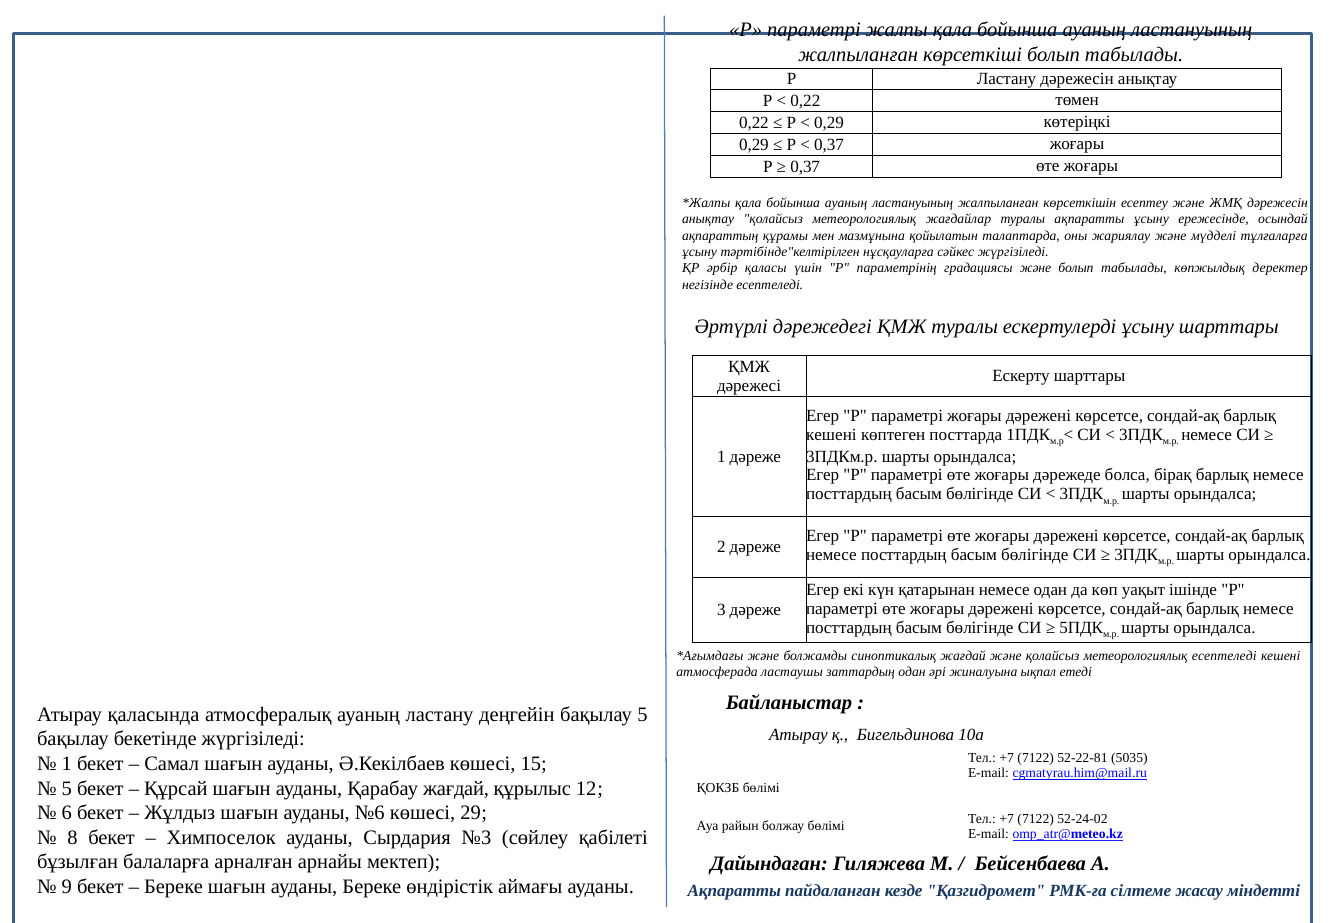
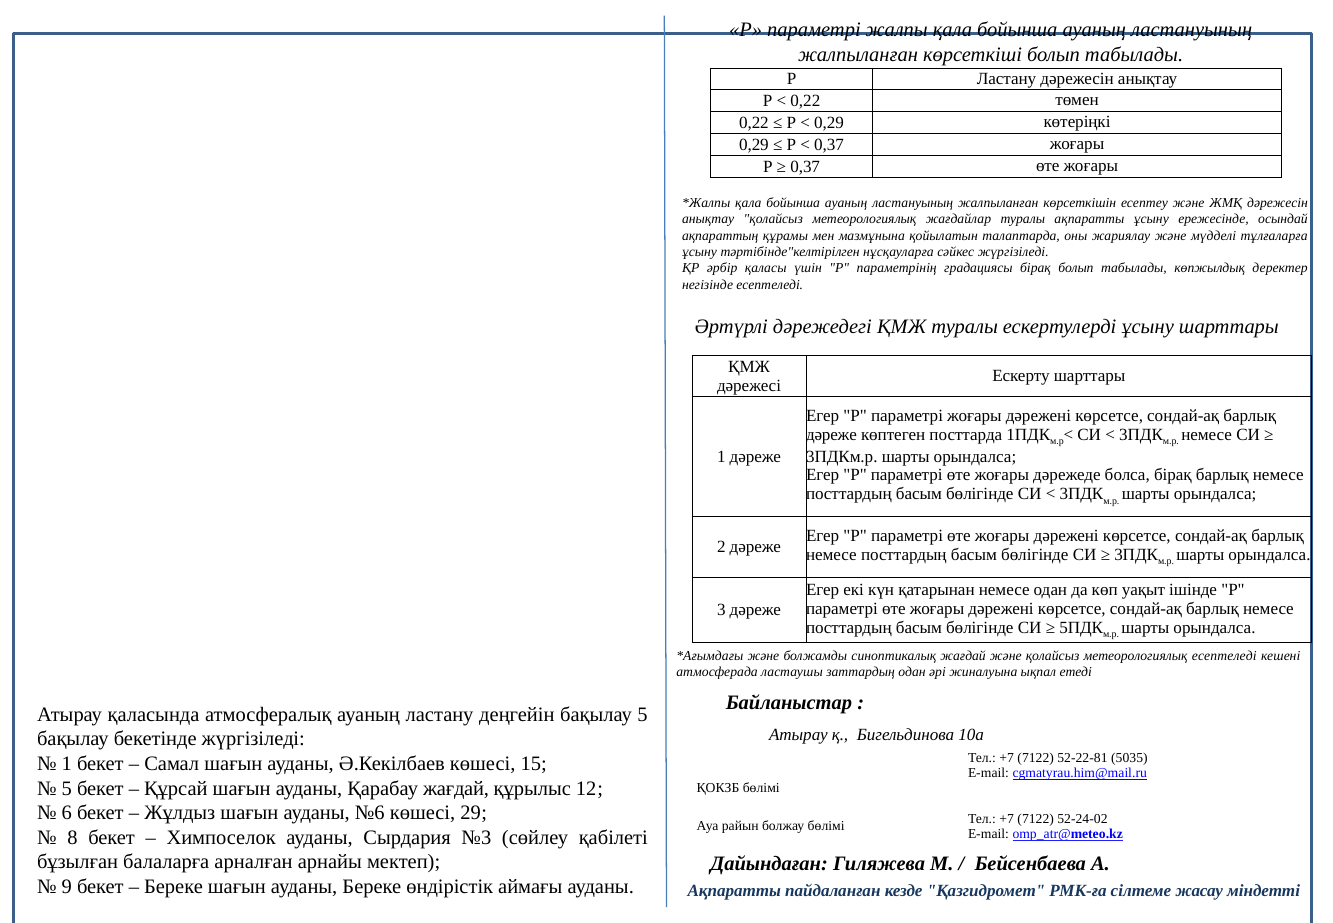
градациясы және: және -> бірақ (1035, 268)
кешені: кешені -> дәреже (831, 435)
